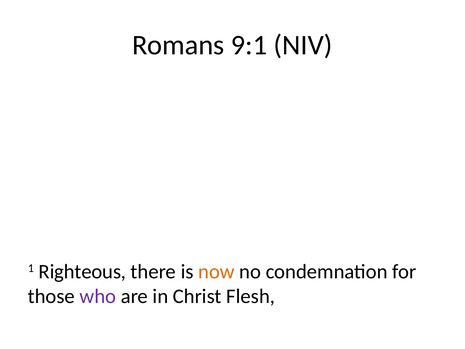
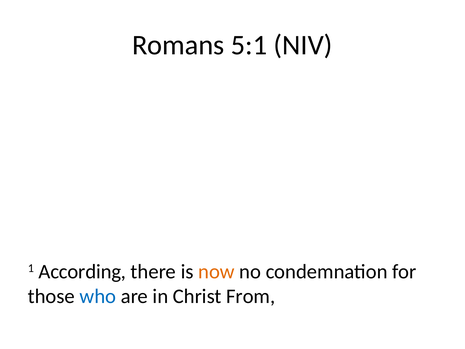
9:1: 9:1 -> 5:1 (249, 45)
Righteous: Righteous -> According (82, 271)
who colour: purple -> blue (98, 296)
Flesh: Flesh -> From (251, 296)
